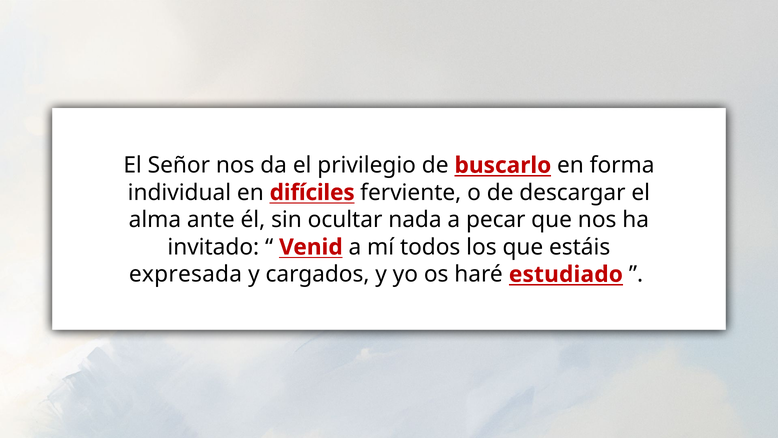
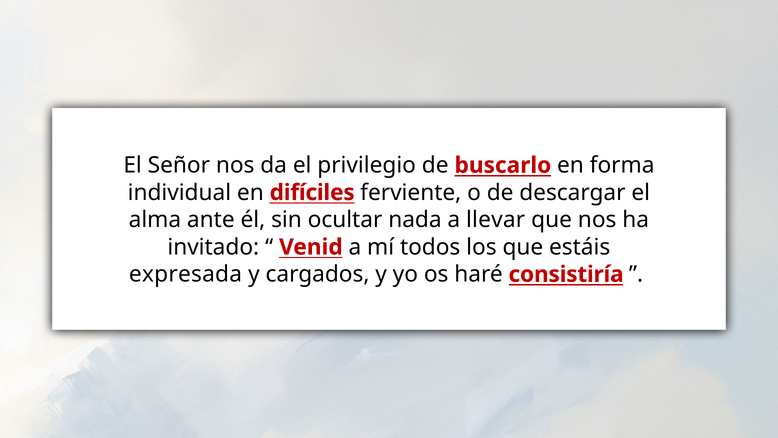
pecar: pecar -> llevar (496, 220)
estudiado: estudiado -> consistiría (566, 274)
